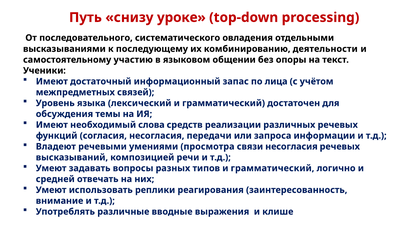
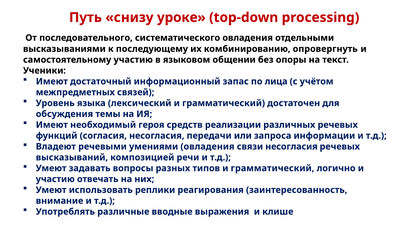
деятельности: деятельности -> опровергнуть (325, 49)
слова: слова -> героя (151, 125)
умениями просмотра: просмотра -> овладения (207, 147)
средней: средней -> участию (55, 179)
